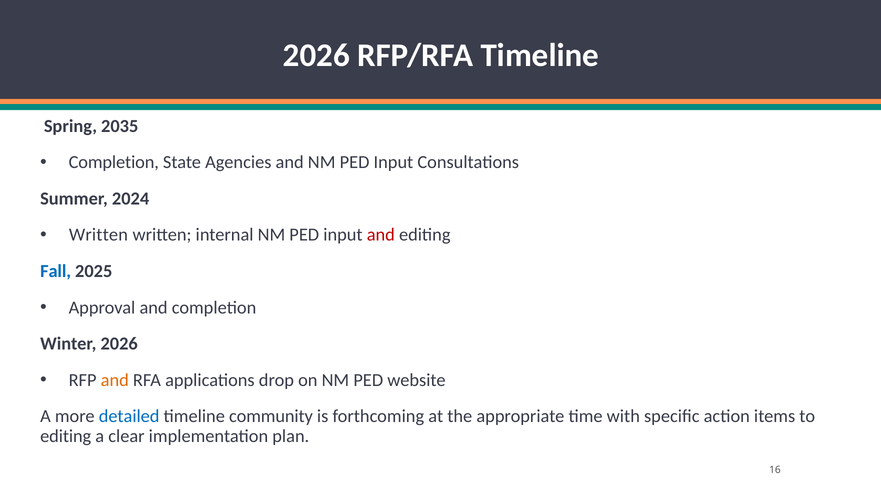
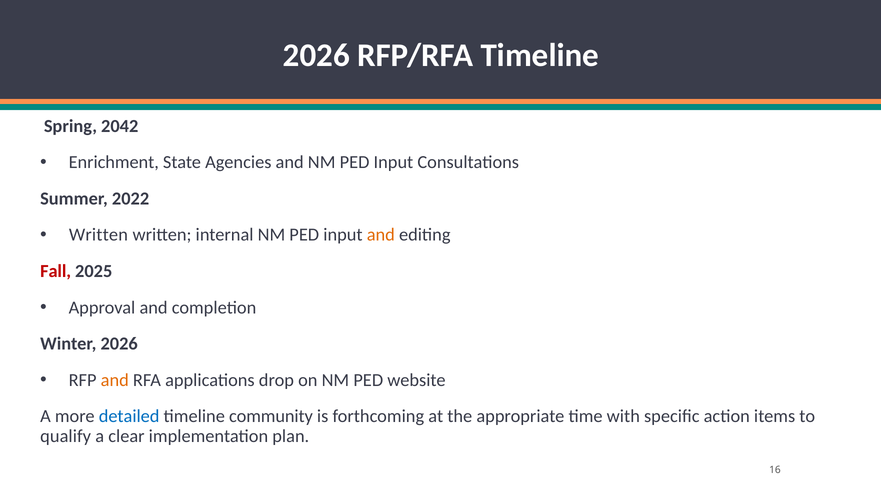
2035: 2035 -> 2042 (120, 126)
Completion: Completion -> Enrichment (114, 163)
2024: 2024 -> 2022 (131, 199)
and colour: red -> orange (381, 235)
Fall colour: blue -> red (56, 272)
editing: editing -> qualify (66, 437)
